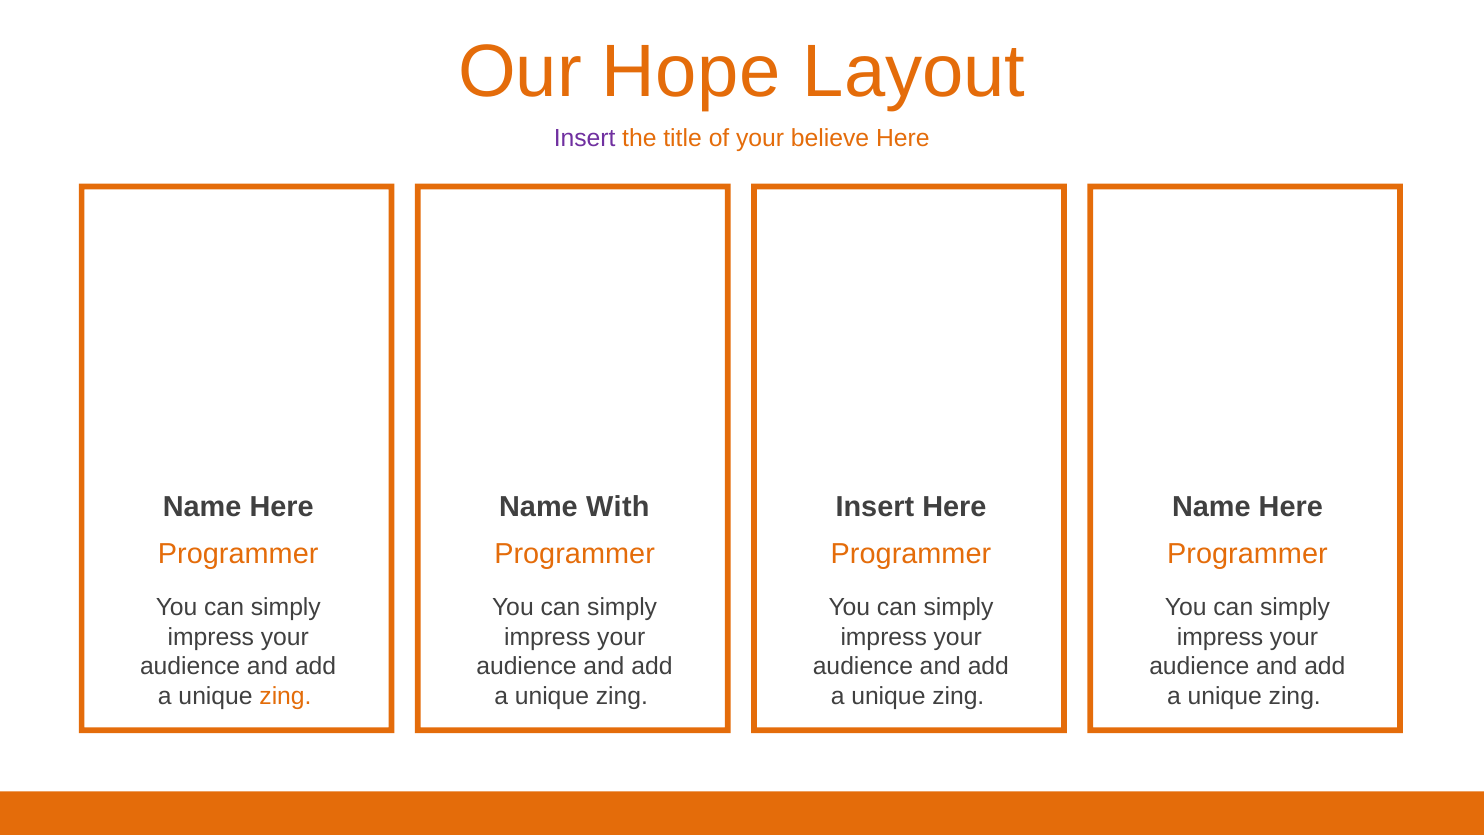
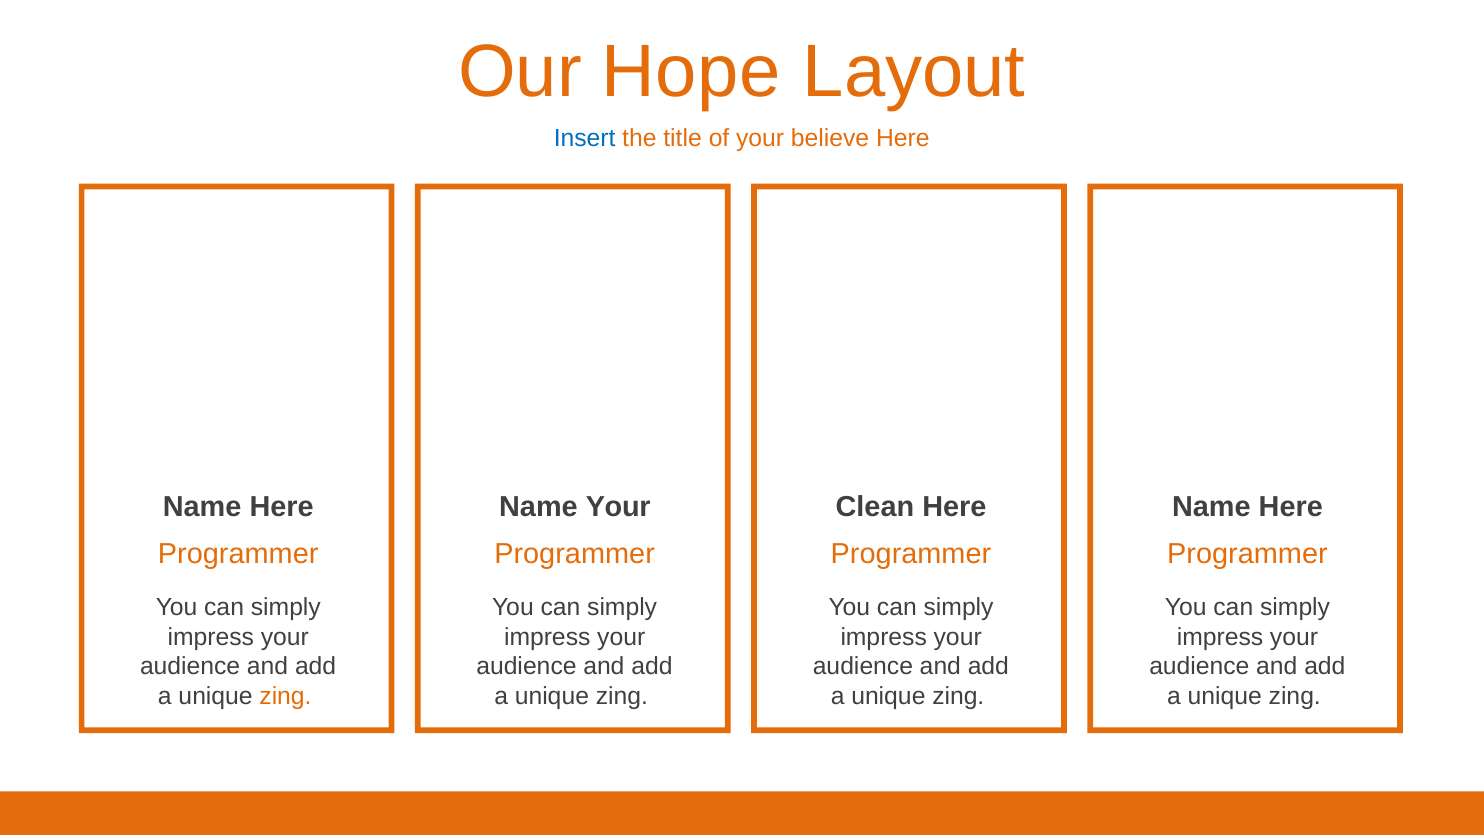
Insert colour: purple -> blue (585, 139)
Name With: With -> Your (618, 507)
Insert: Insert -> Clean (875, 507)
